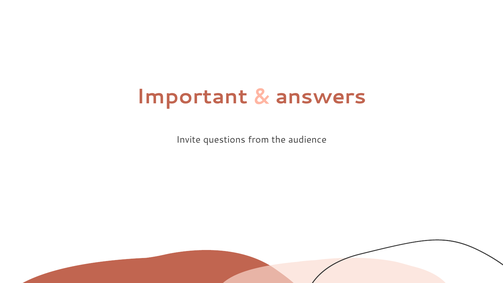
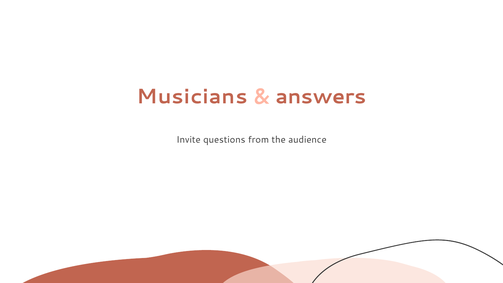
Important: Important -> Musicians (192, 97)
